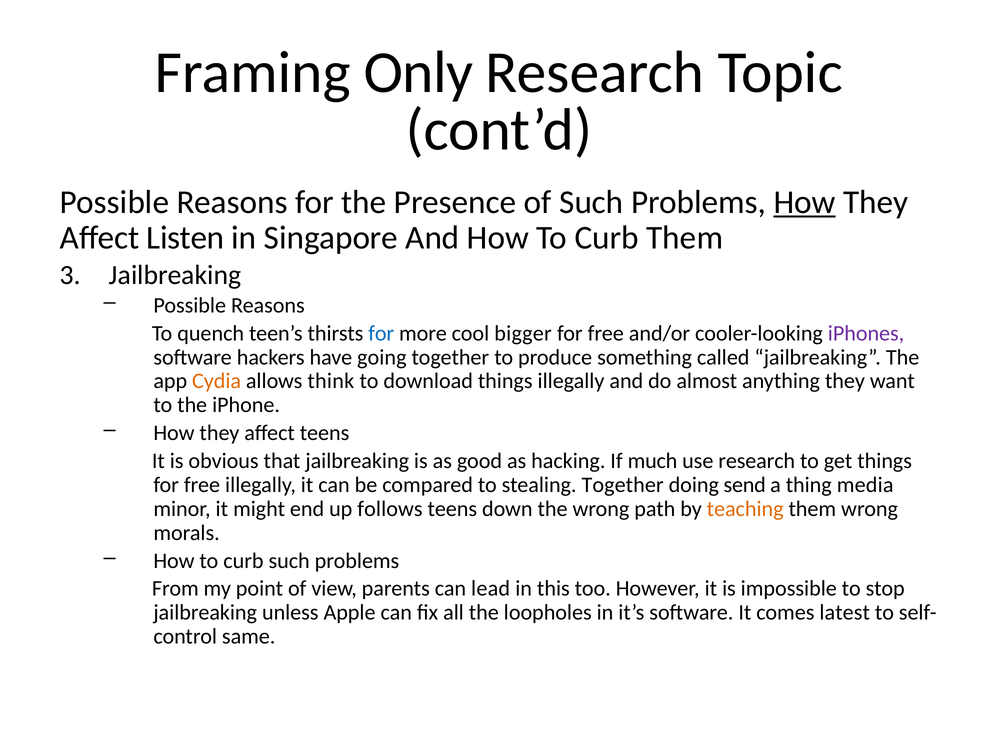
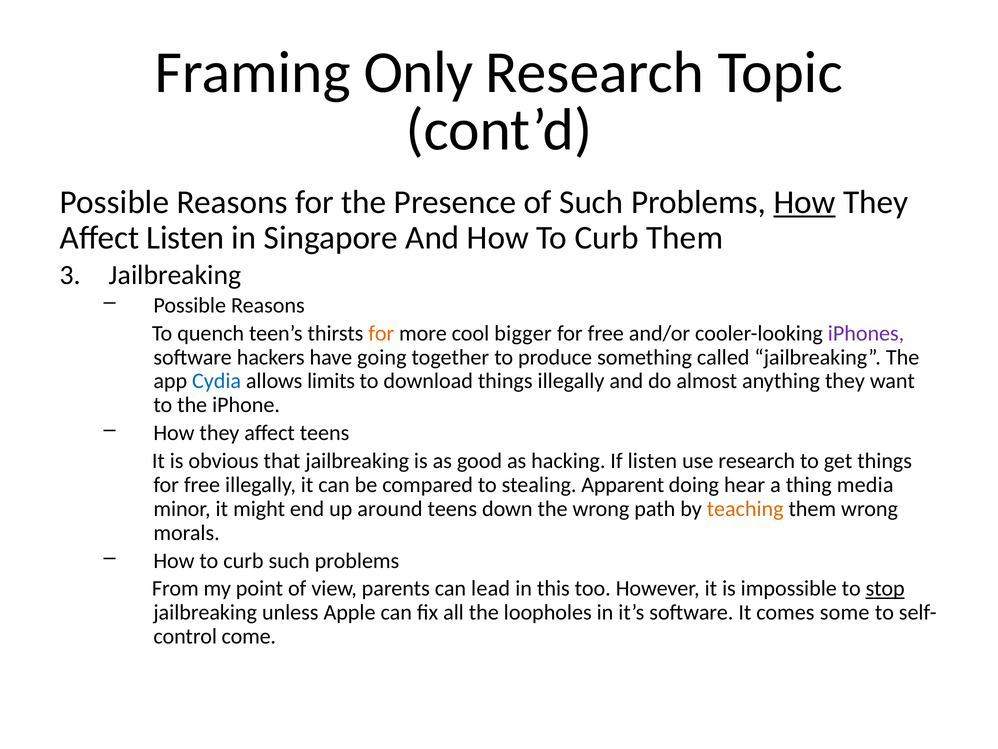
for colour: blue -> orange (381, 333)
Cydia colour: orange -> blue (217, 381)
think: think -> limits (331, 381)
If much: much -> listen (652, 461)
stealing Together: Together -> Apparent (623, 485)
send: send -> hear (745, 485)
follows: follows -> around (390, 509)
stop underline: none -> present (885, 588)
latest: latest -> some (845, 612)
same: same -> come (249, 636)
